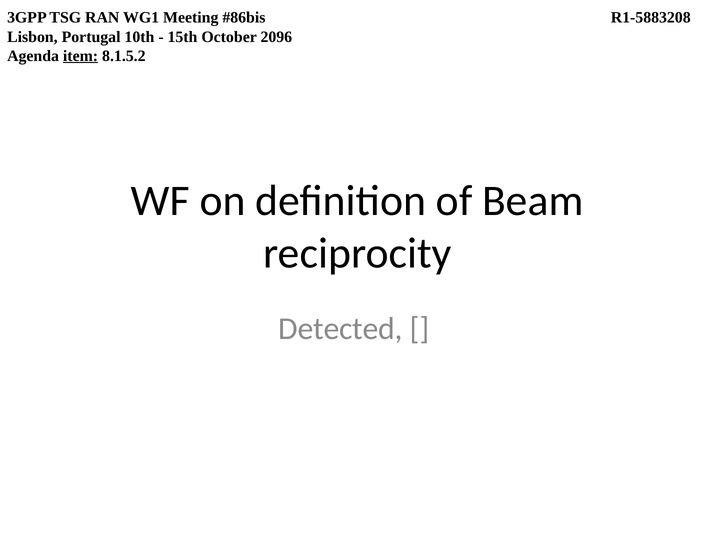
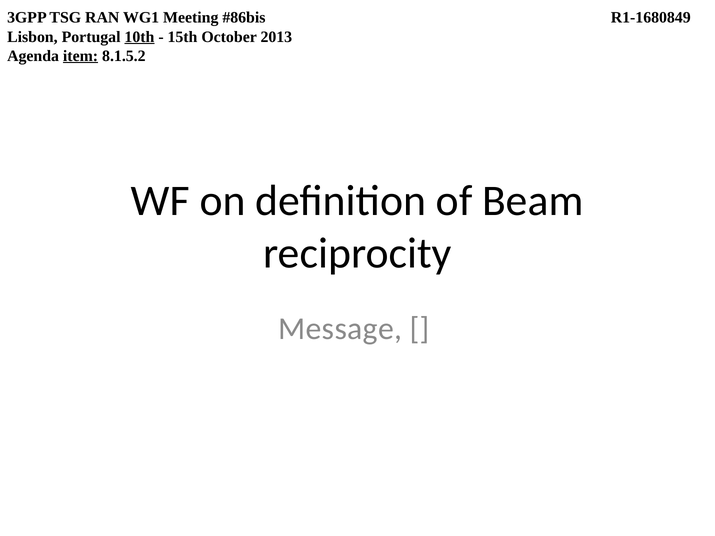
R1-5883208: R1-5883208 -> R1-1680849 (651, 18)
10th underline: none -> present (139, 37)
2096: 2096 -> 2013 (276, 37)
Detected: Detected -> Message (340, 329)
